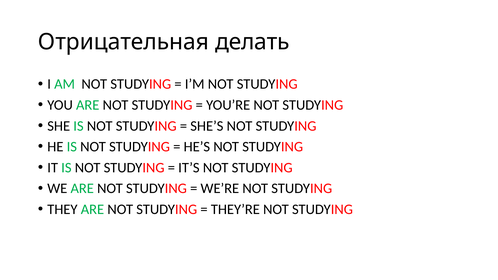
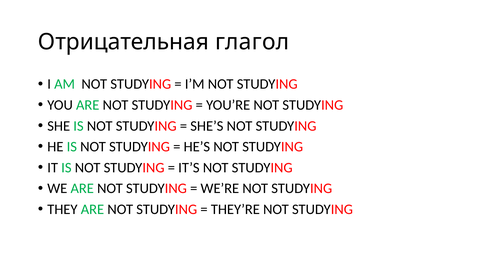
делать: делать -> глагол (252, 42)
